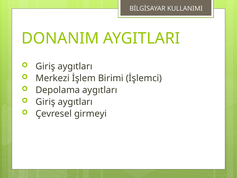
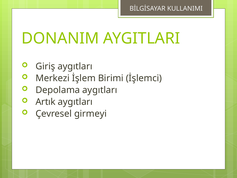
Giriş: Giriş -> Artık (45, 102)
